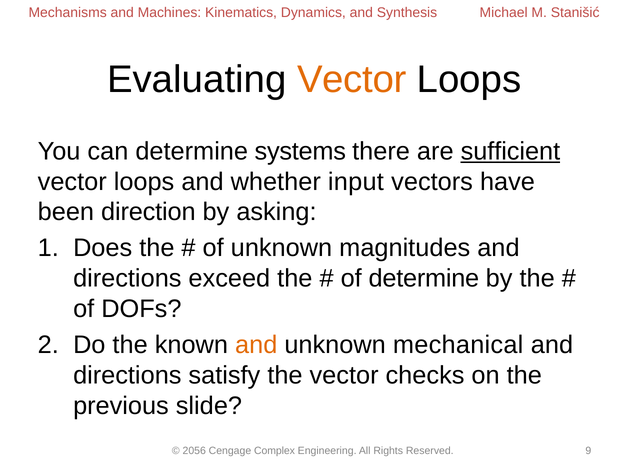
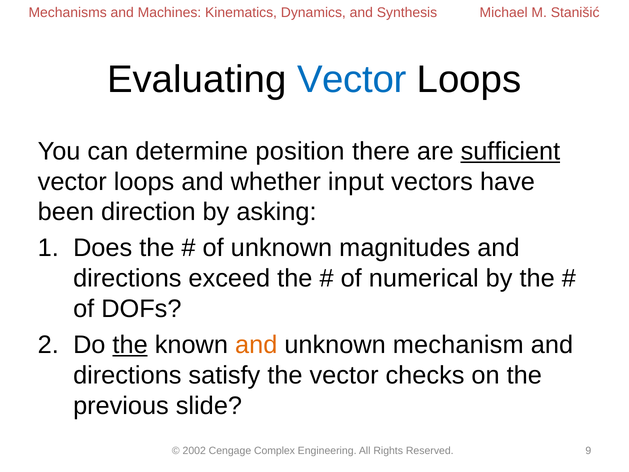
Vector colour: orange -> blue (352, 80)
systems: systems -> position (300, 151)
of determine: determine -> numerical (424, 278)
the underline: none -> present (130, 345)
mechanical: mechanical -> mechanism (458, 345)
2056: 2056 -> 2002 (194, 451)
